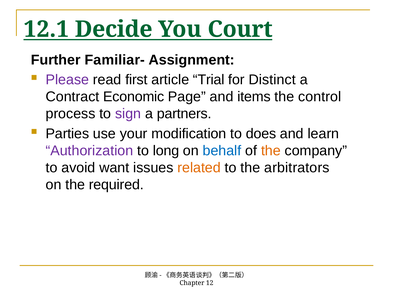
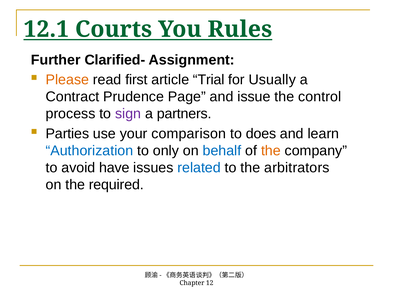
Decide: Decide -> Courts (114, 29)
Court: Court -> Rules (240, 29)
Familiar-: Familiar- -> Clarified- (115, 60)
Please colour: purple -> orange (67, 80)
Distinct: Distinct -> Usually (272, 80)
Economic: Economic -> Prudence (134, 97)
items: items -> issue (254, 97)
modification: modification -> comparison (189, 134)
Authorization colour: purple -> blue (89, 151)
long: long -> only (166, 151)
want: want -> have (114, 168)
related colour: orange -> blue (199, 168)
